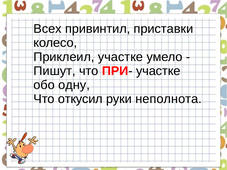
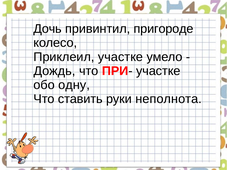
Всех: Всех -> Дочь (48, 29)
приставки: приставки -> пригороде (164, 29)
Пишут: Пишут -> Дождь (54, 71)
откусил: откусил -> ставить (80, 99)
